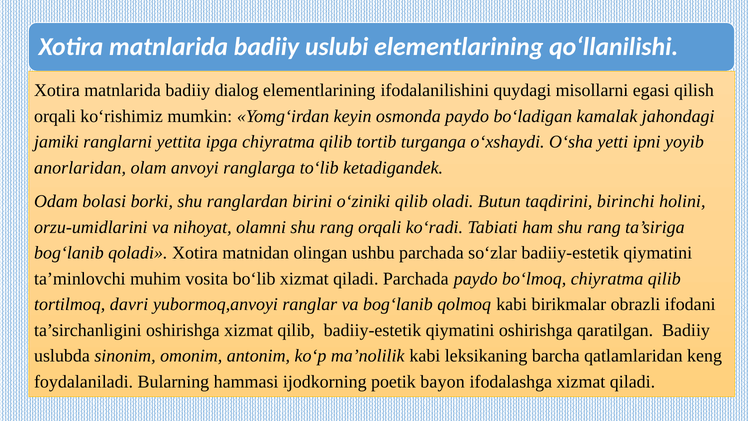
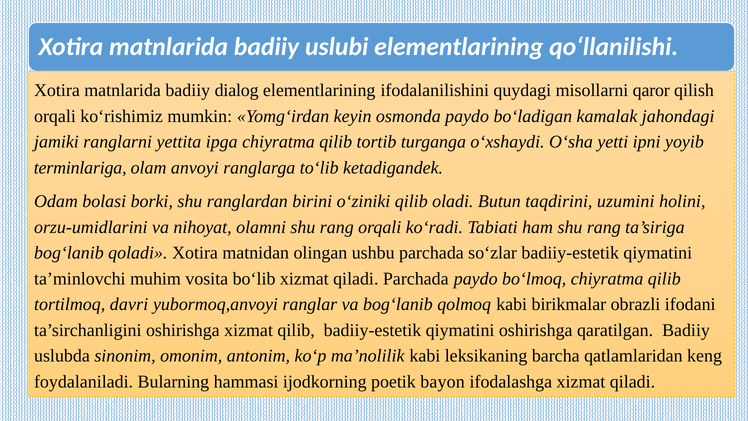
egasi: egasi -> qaror (651, 90)
anorlaridan: anorlaridan -> terminlariga (80, 168)
birinchi: birinchi -> uzumini (626, 201)
